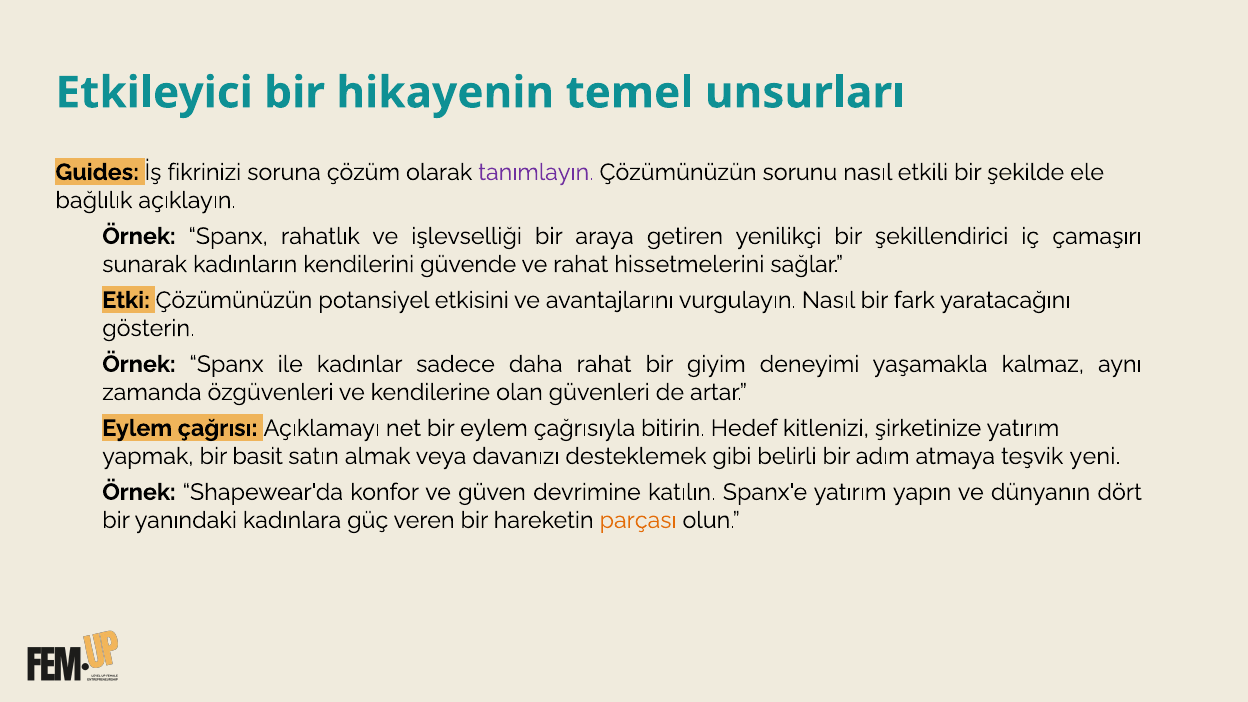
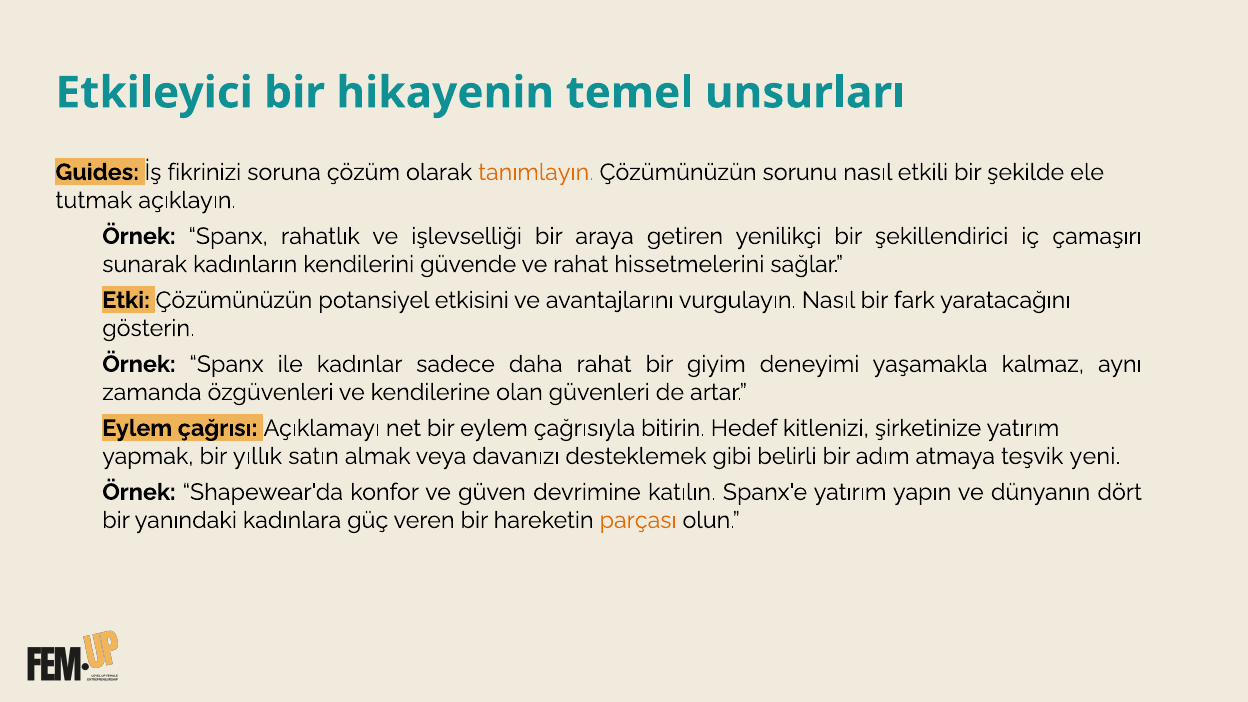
tanımlayın colour: purple -> orange (536, 172)
bağlılık: bağlılık -> tutmak (94, 200)
basit: basit -> yıllık (257, 456)
